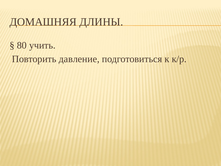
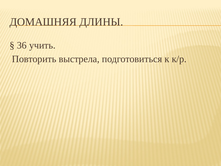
80: 80 -> 36 (22, 45)
давление: давление -> выстрела (79, 59)
